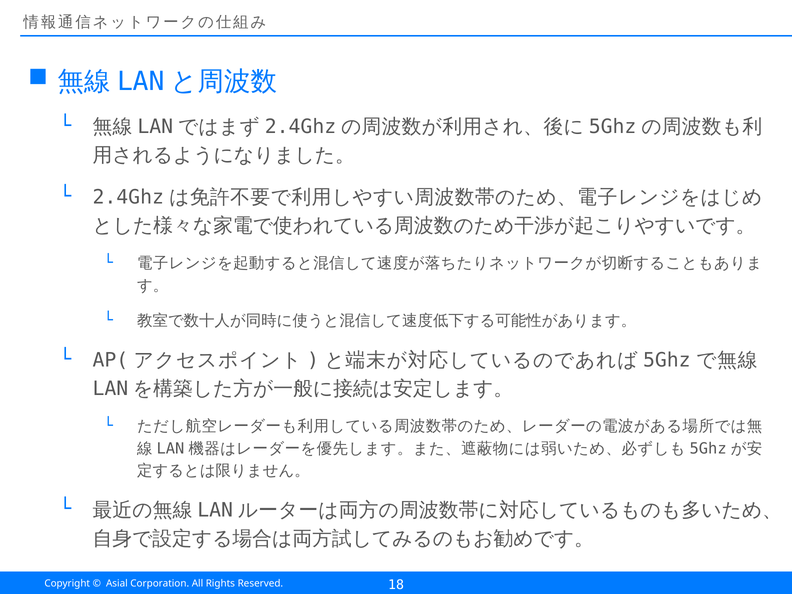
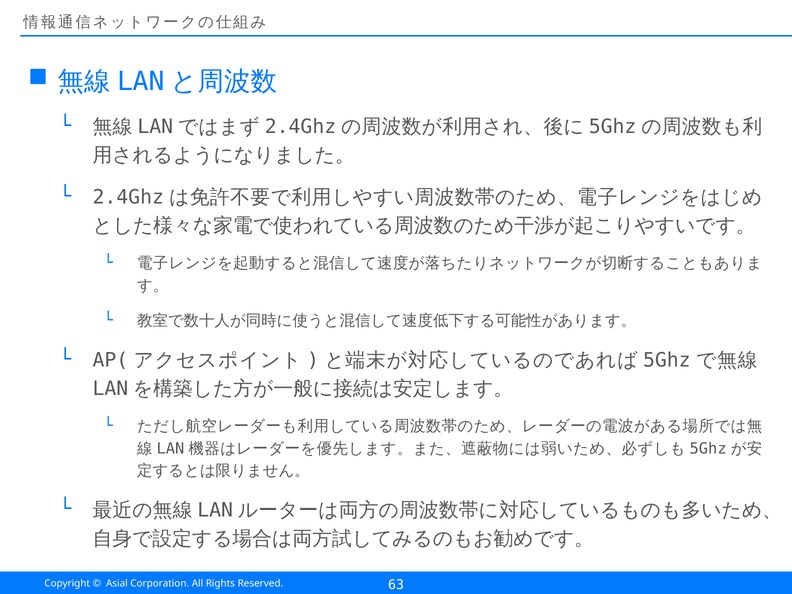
18: 18 -> 63 (396, 585)
